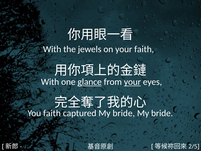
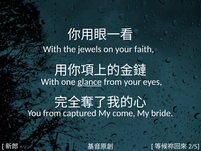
your underline: present -> none (132, 82)
You faith: faith -> from (52, 113)
captured My bride: bride -> come (124, 113)
